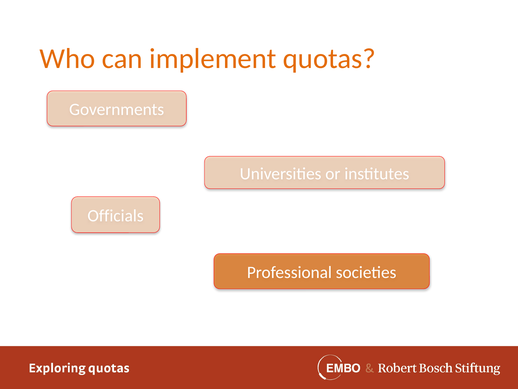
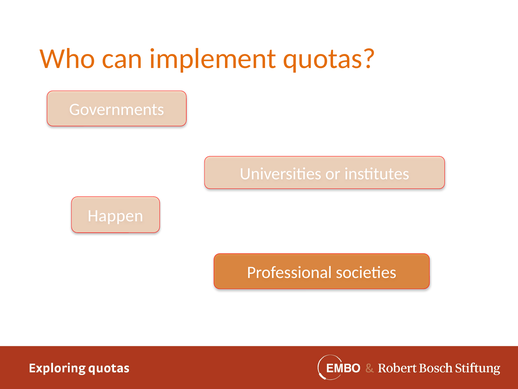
Officials: Officials -> Happen (115, 216)
